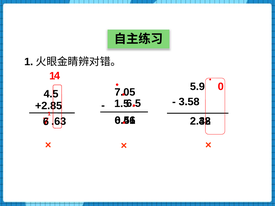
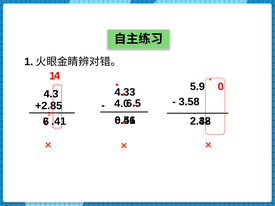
7.05: 7.05 -> 4.33 (125, 92)
4.5: 4.5 -> 4.3 (51, 94)
1.5: 1.5 -> 4.0 (122, 104)
.63: .63 -> .41 (59, 122)
